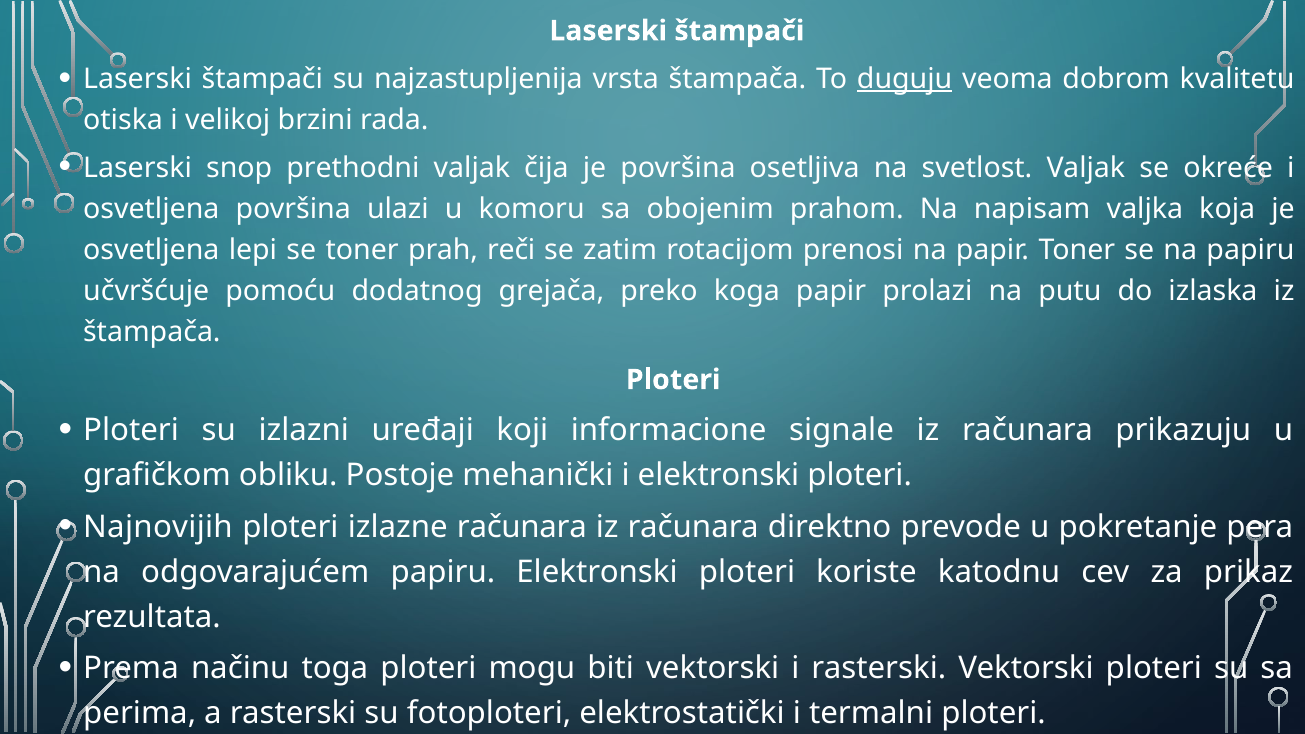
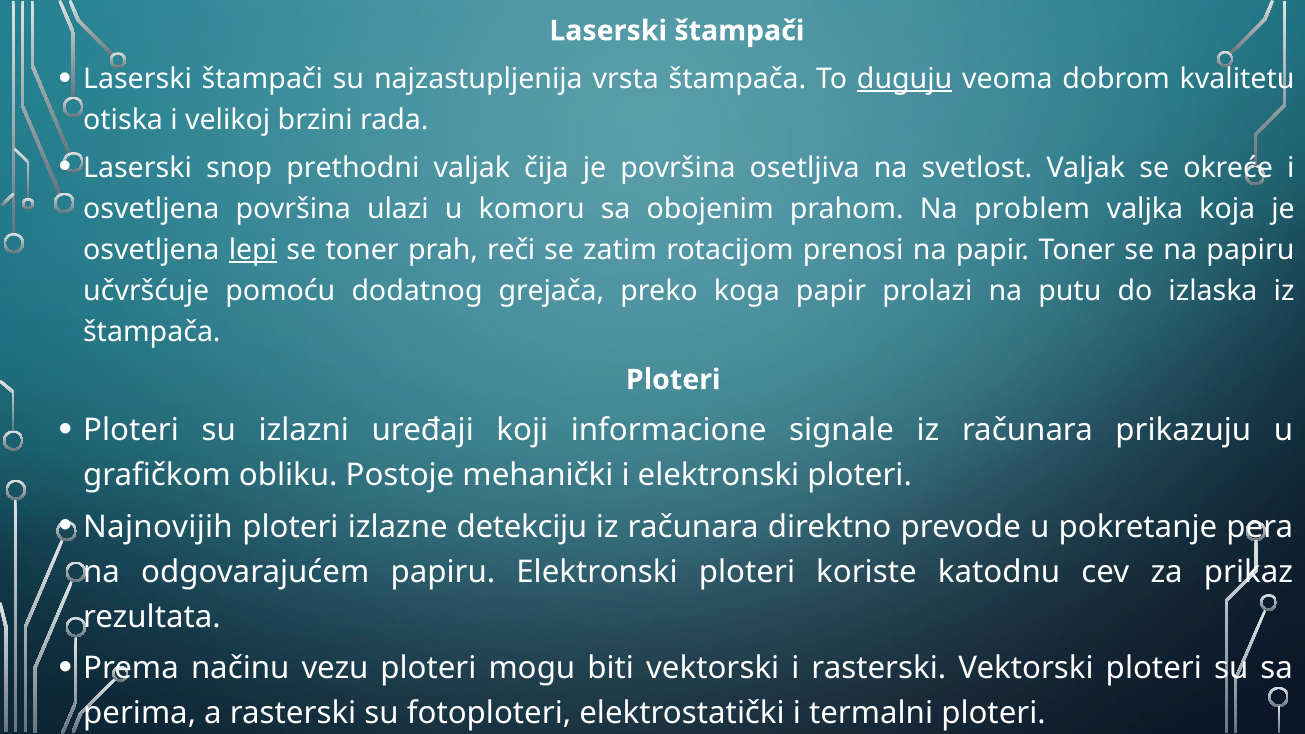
napisam: napisam -> problem (1032, 209)
lepi underline: none -> present (253, 250)
izlazne računara: računara -> detekciju (522, 527)
toga: toga -> vezu (335, 669)
